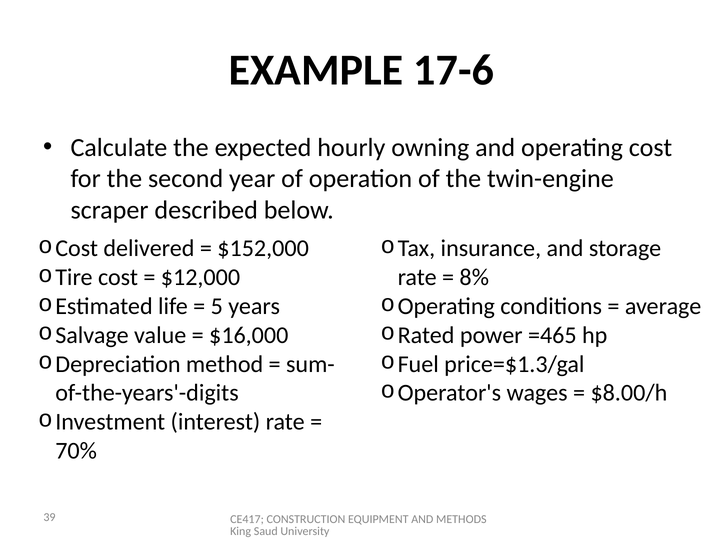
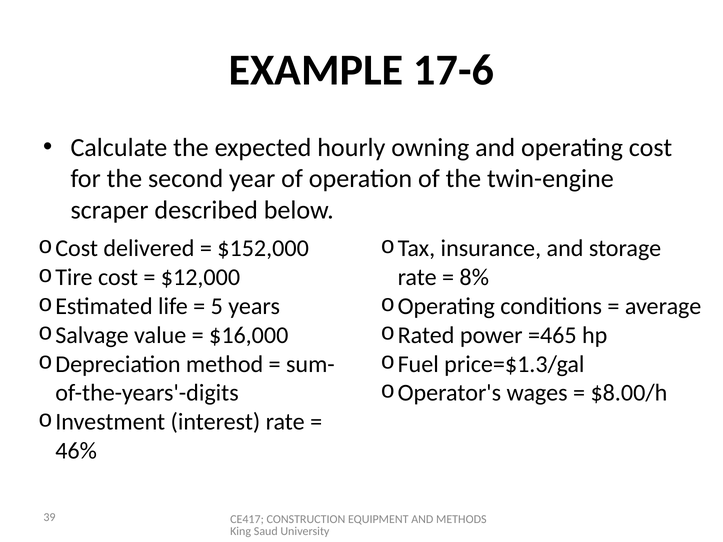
70%: 70% -> 46% (76, 451)
